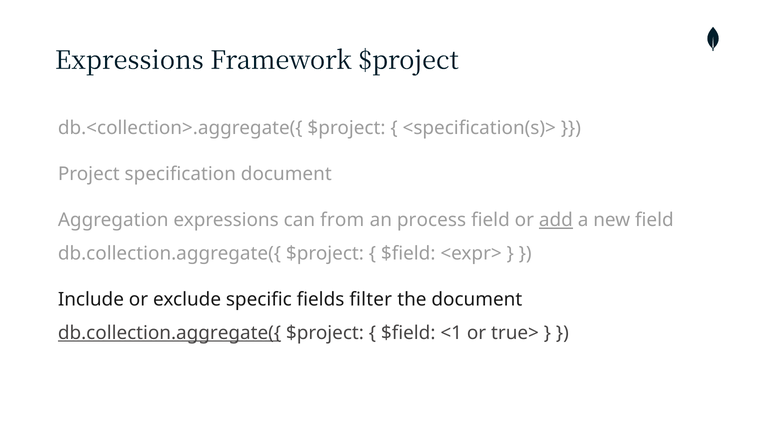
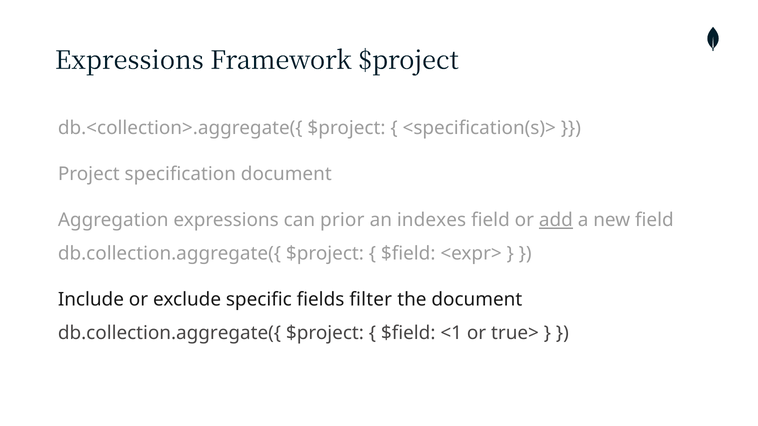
from: from -> prior (342, 220)
process: process -> indexes (432, 220)
db.collection.aggregate({ underline: present -> none (169, 333)
